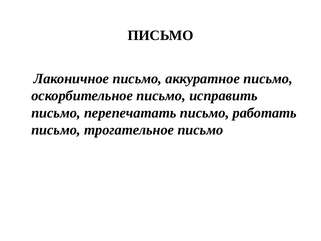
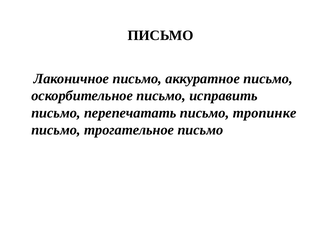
работать: работать -> тропинке (265, 113)
